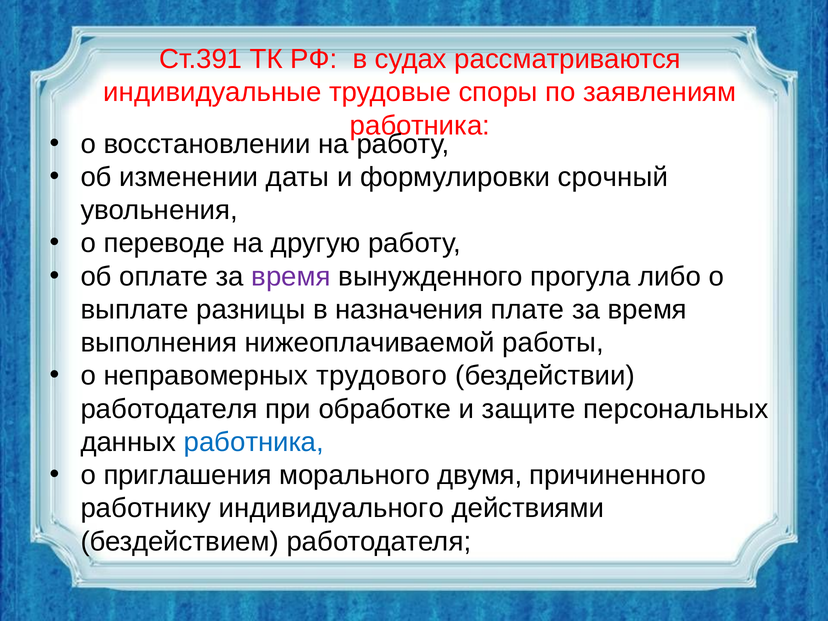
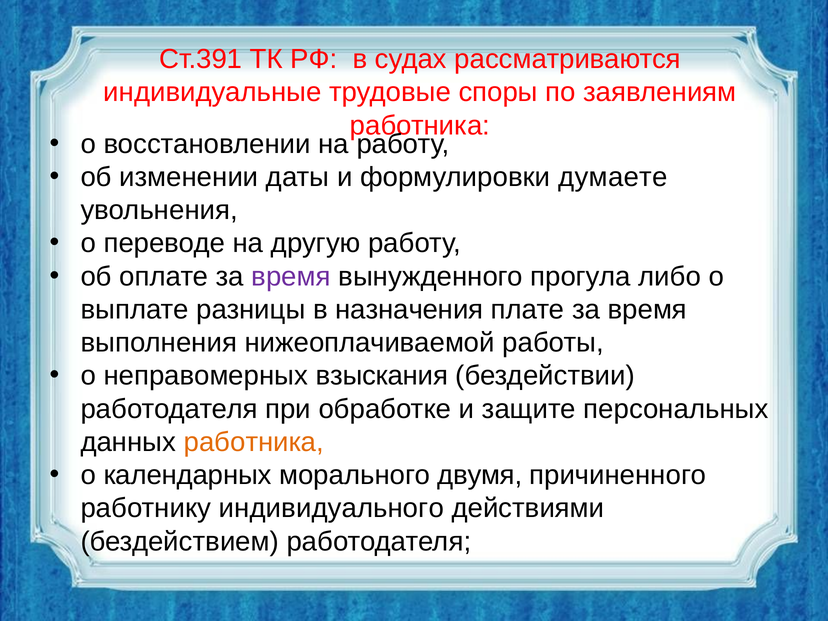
срочный: срочный -> думаете (613, 177)
трудового: трудового -> взыскания (382, 376)
работника colour: blue -> orange (254, 442)
приглашения: приглашения -> календарных (188, 475)
